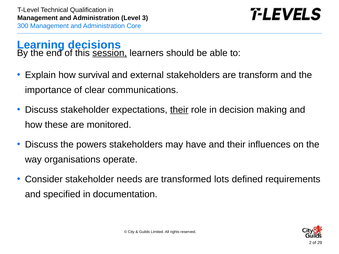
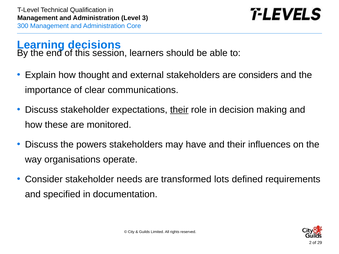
session underline: present -> none (110, 53)
survival: survival -> thought (94, 75)
transform: transform -> considers (258, 75)
